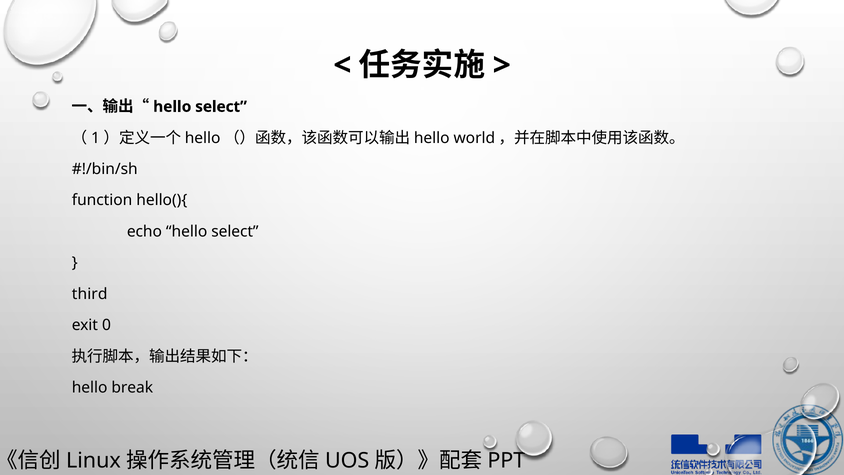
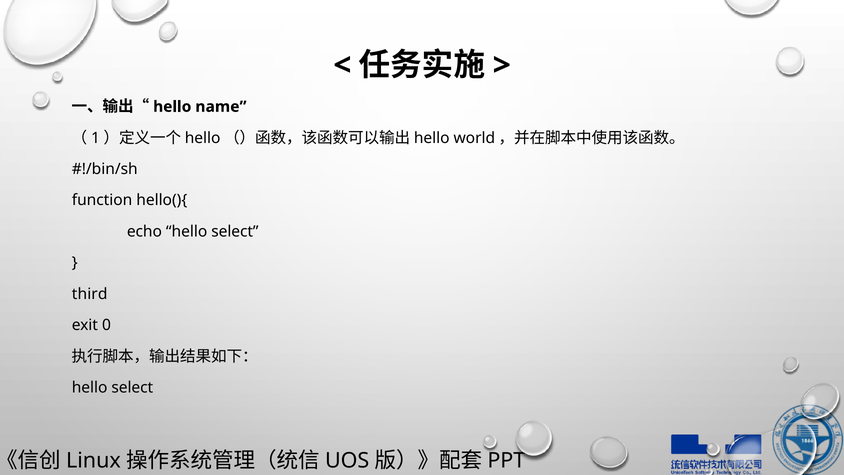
select: select -> name (221, 107)
break: break -> select (132, 387)
